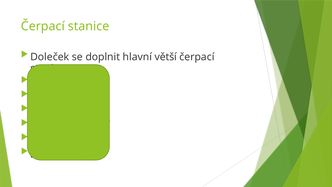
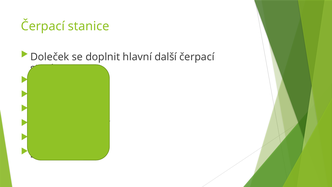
větší: větší -> další (166, 57)
